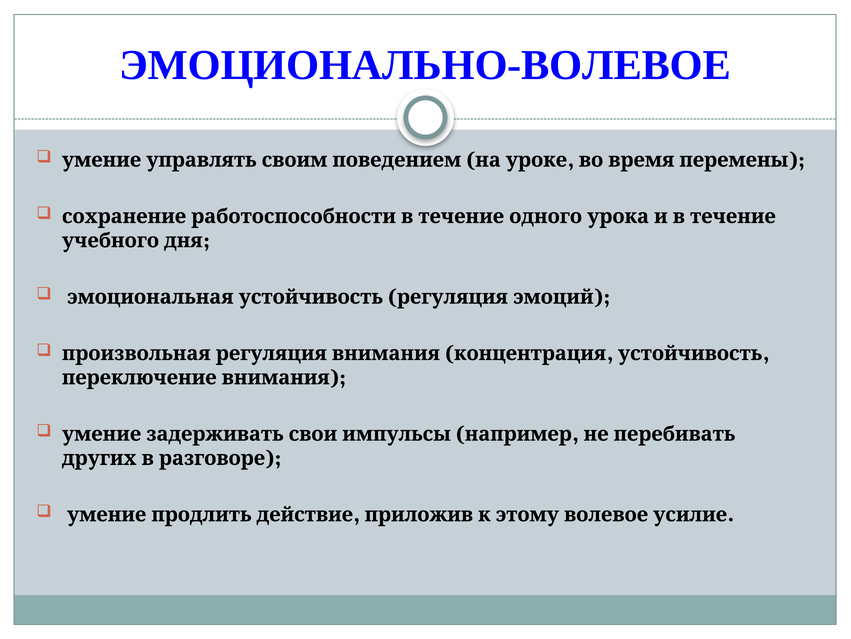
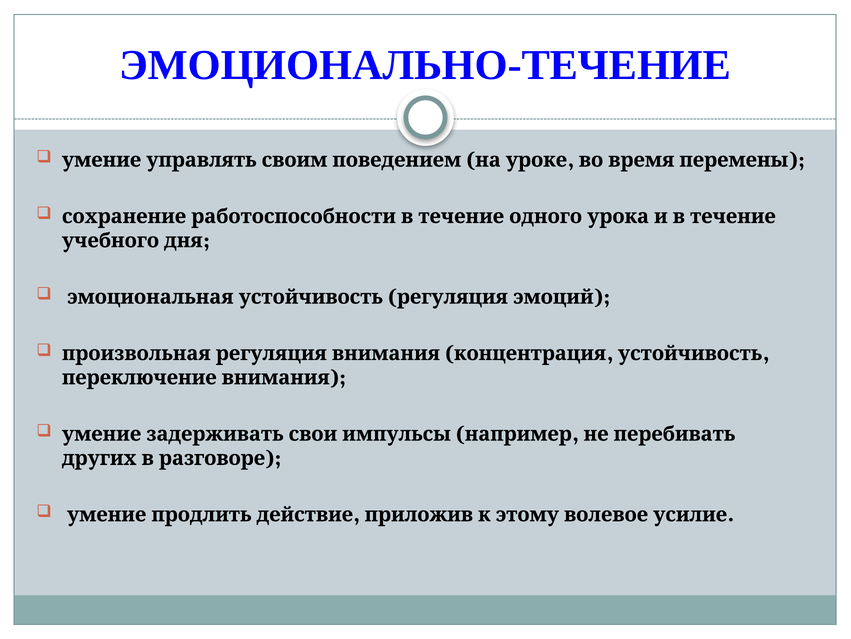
ЭМОЦИОНАЛЬНО-ВОЛЕВОЕ: ЭМОЦИОНАЛЬНО-ВОЛЕВОЕ -> ЭМОЦИОНАЛЬНО-ТЕЧЕНИЕ (425, 65)
